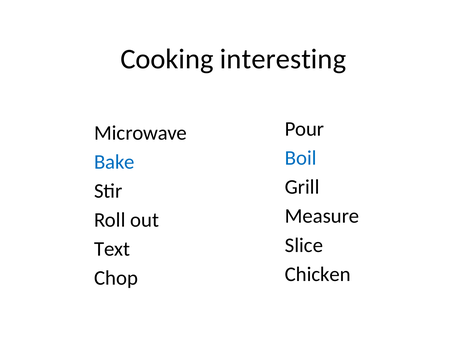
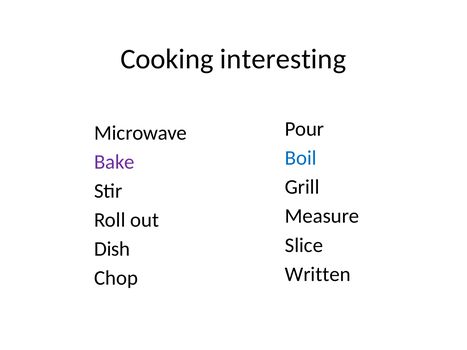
Bake colour: blue -> purple (114, 162)
Text: Text -> Dish (112, 249)
Chicken: Chicken -> Written (318, 274)
